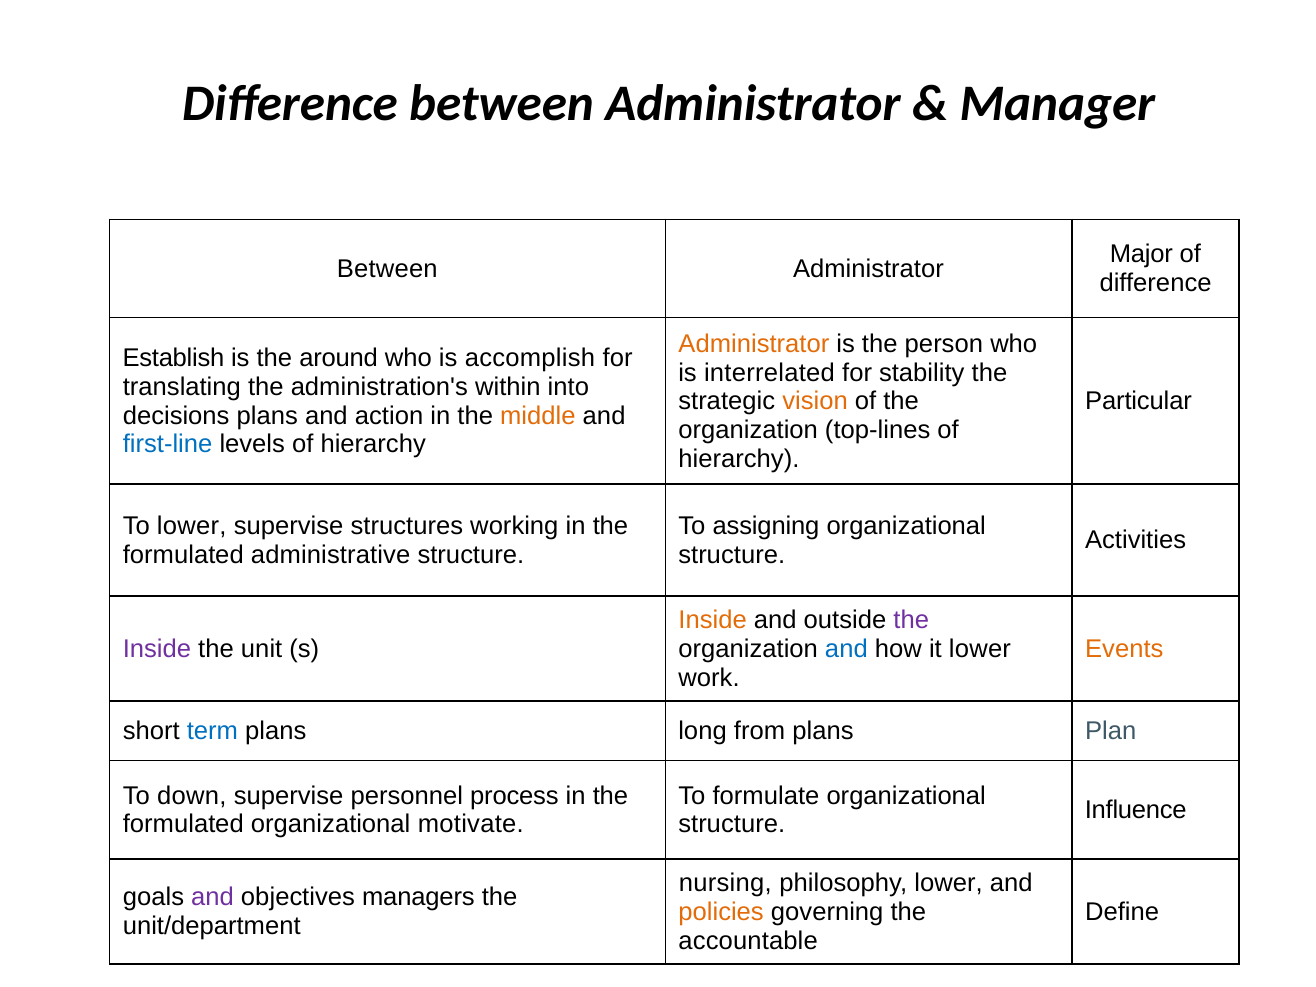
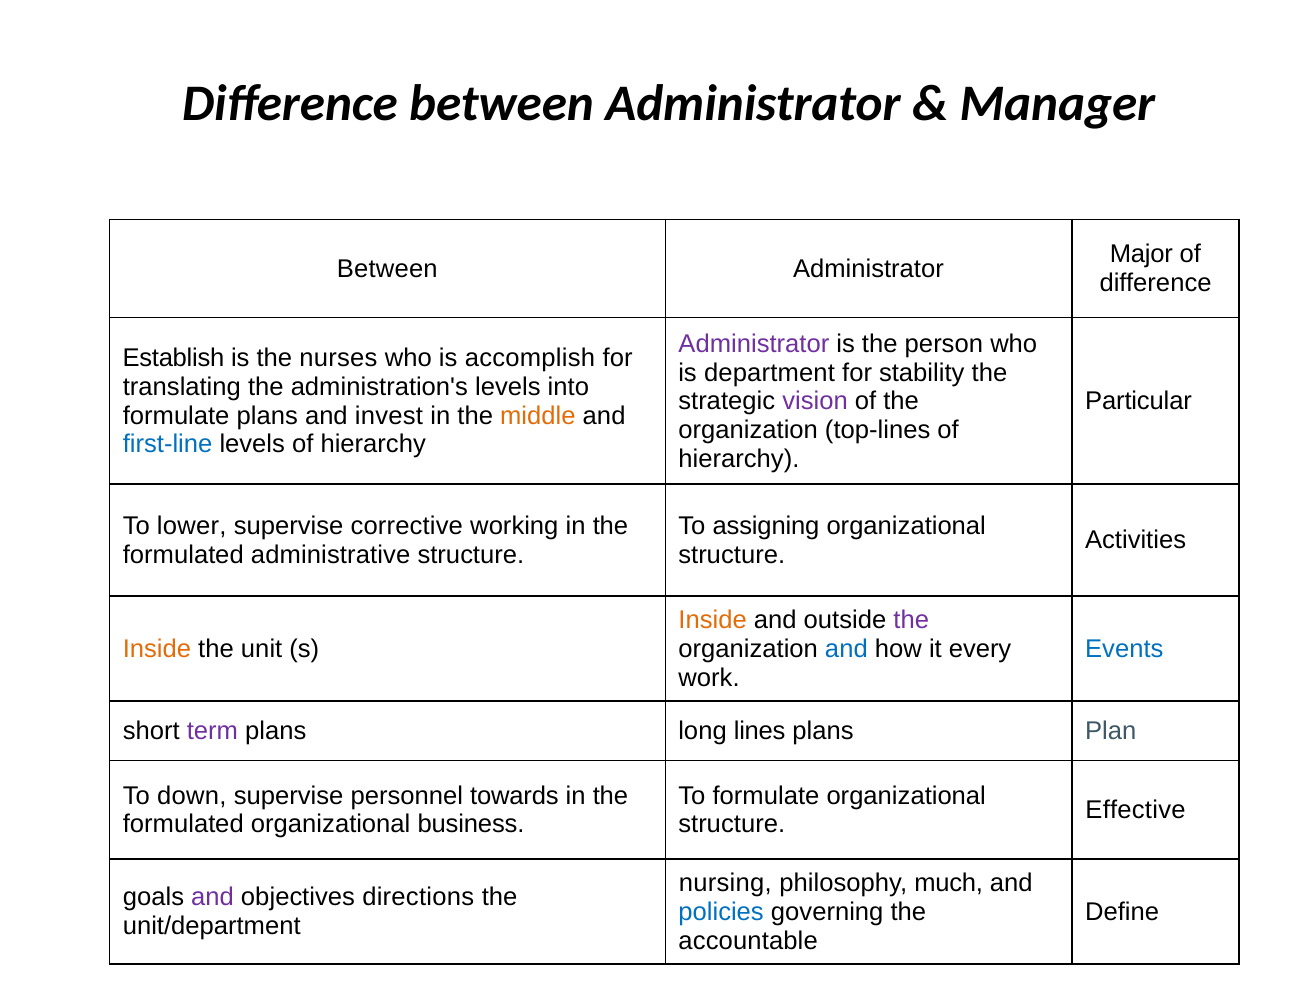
Administrator colour: orange -> purple (754, 344)
around: around -> nurses (338, 358)
interrelated: interrelated -> department (769, 373)
administration's within: within -> levels (508, 387)
vision colour: orange -> purple (815, 401)
decisions: decisions -> formulate (176, 416)
action: action -> invest (389, 416)
structures: structures -> corrective (407, 526)
Inside colour: purple -> orange (157, 649)
it lower: lower -> every (980, 649)
Events colour: orange -> blue (1124, 649)
term colour: blue -> purple (212, 731)
from: from -> lines (760, 731)
process: process -> towards (514, 796)
Influence: Influence -> Effective (1136, 810)
motivate: motivate -> business (471, 824)
philosophy lower: lower -> much (949, 883)
managers: managers -> directions (418, 897)
policies colour: orange -> blue (721, 912)
